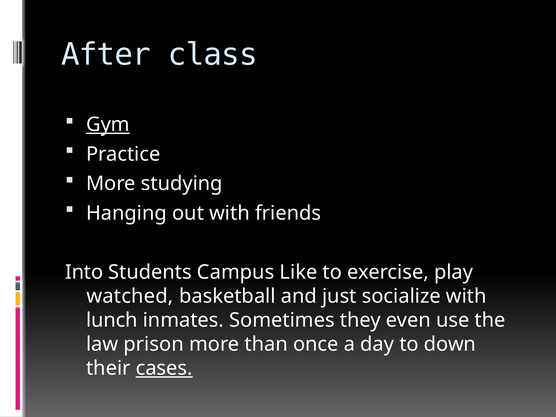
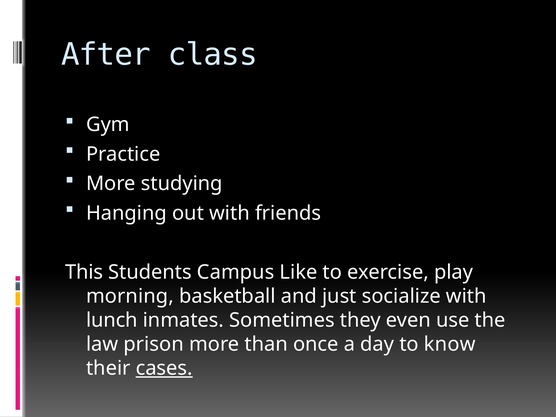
Gym underline: present -> none (108, 125)
Into: Into -> This (84, 272)
watched: watched -> morning (130, 296)
down: down -> know (450, 344)
